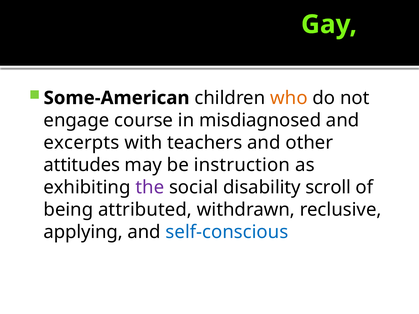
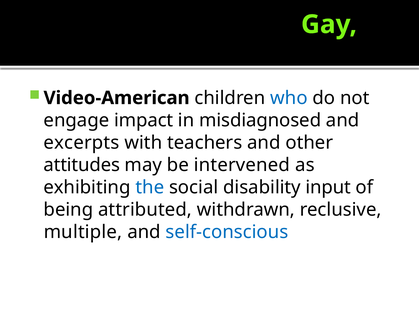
Some-American: Some-American -> Video-American (117, 98)
who colour: orange -> blue (289, 98)
course: course -> impact (144, 120)
instruction: instruction -> intervened (242, 165)
the colour: purple -> blue (150, 188)
scroll: scroll -> input (328, 188)
applying: applying -> multiple (83, 232)
